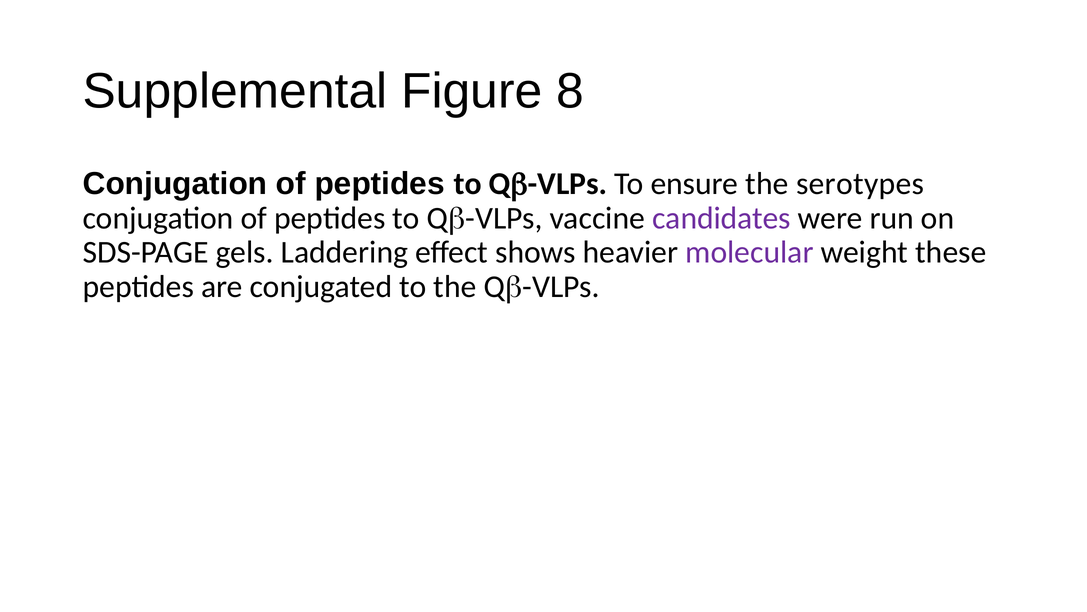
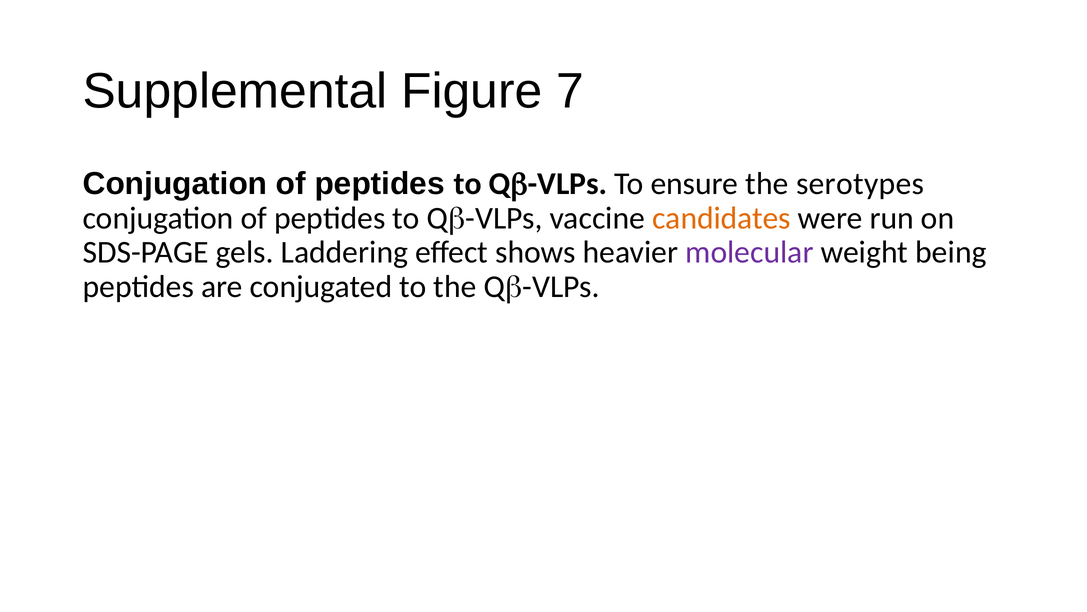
8: 8 -> 7 (570, 91)
candidates colour: purple -> orange (722, 218)
these: these -> being (951, 252)
